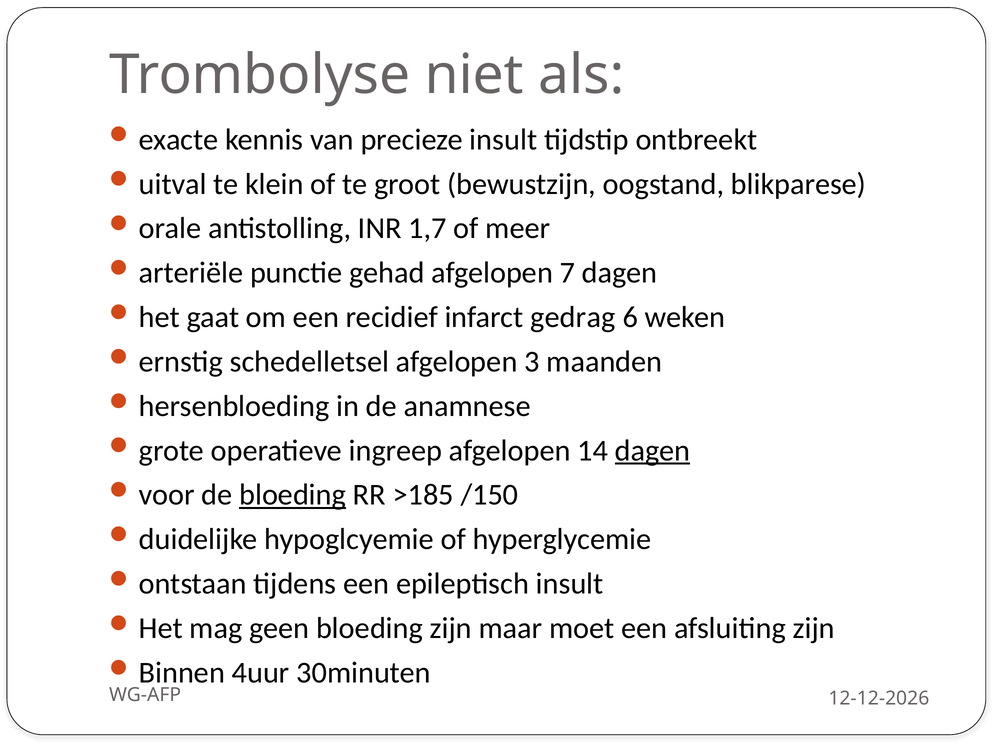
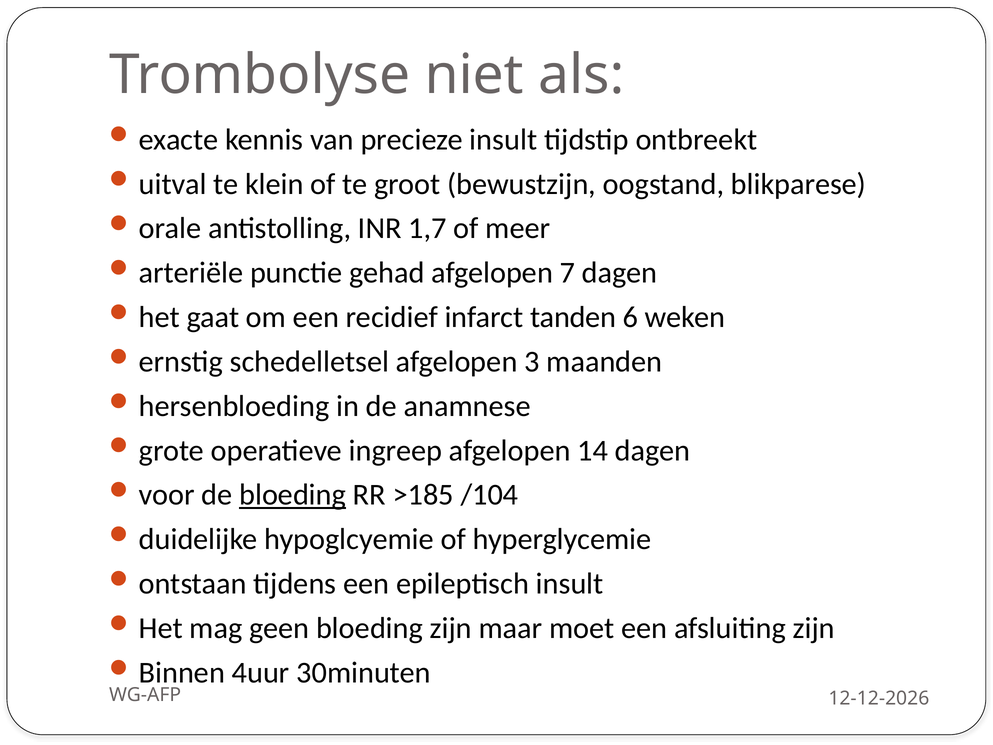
gedrag: gedrag -> tanden (573, 317)
dagen underline: present -> none (653, 450)
/150: /150 -> /104 (489, 495)
